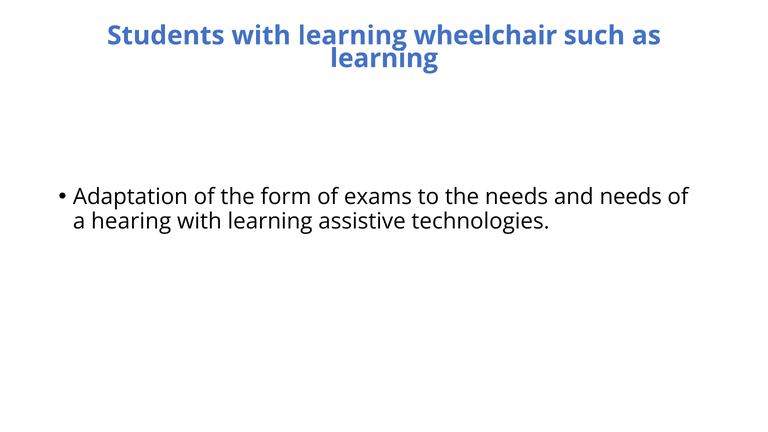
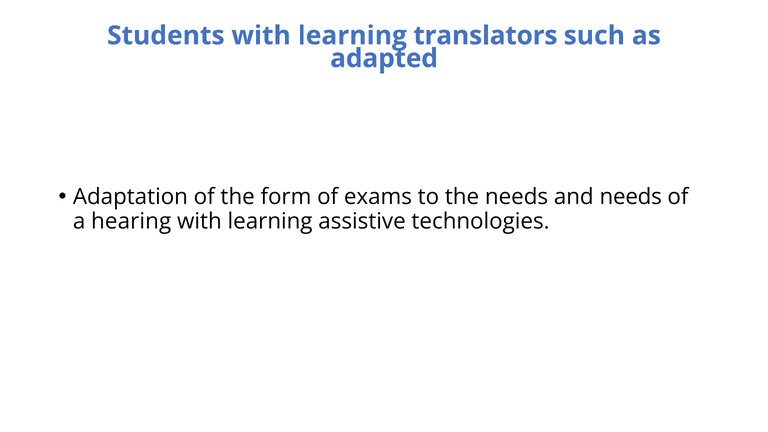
wheelchair: wheelchair -> translators (485, 36)
learning: learning -> adapted (384, 58)
